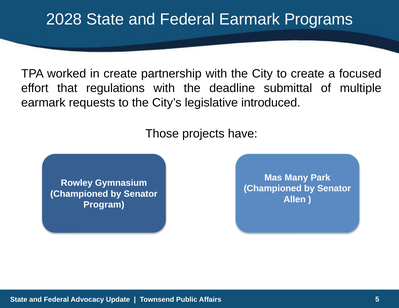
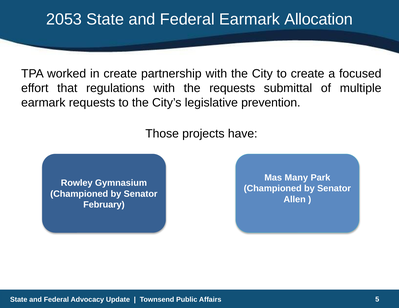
2028: 2028 -> 2053 (64, 19)
Programs: Programs -> Allocation (319, 19)
the deadline: deadline -> requests (232, 88)
introduced: introduced -> prevention (271, 103)
Program: Program -> February (104, 205)
